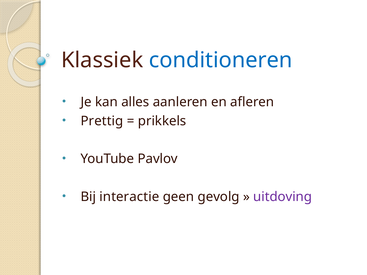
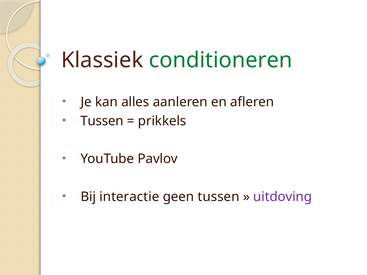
conditioneren colour: blue -> green (221, 60)
Prettig: Prettig -> Tussen (102, 121)
geen gevolg: gevolg -> tussen (219, 197)
